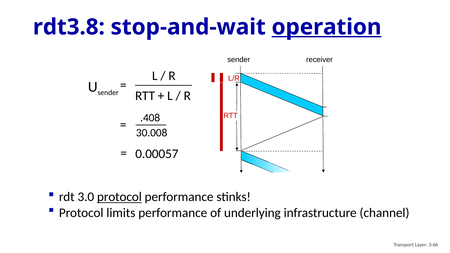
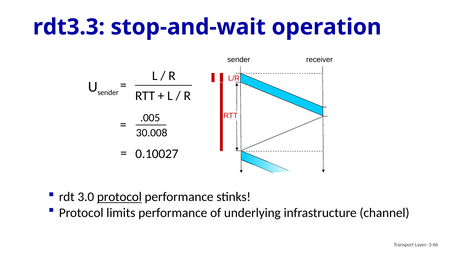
rdt3.8: rdt3.8 -> rdt3.3 (69, 27)
operation underline: present -> none (327, 27)
.408: .408 -> .005 (150, 118)
0.00057: 0.00057 -> 0.10027 (157, 154)
